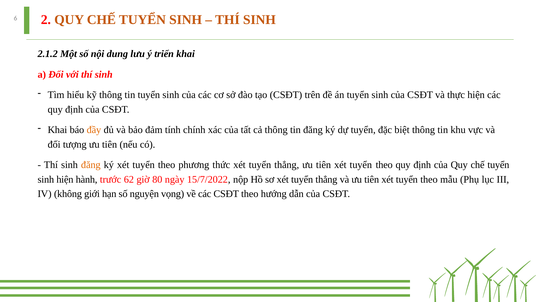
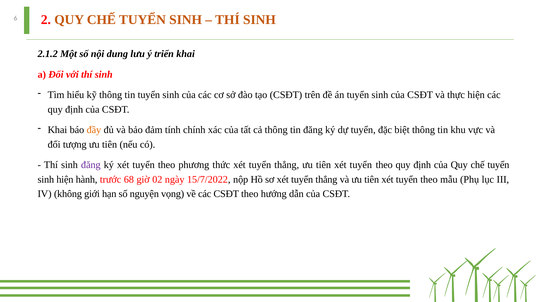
đăng colour: orange -> purple (91, 165)
62: 62 -> 68 (129, 179)
80: 80 -> 02 (157, 179)
